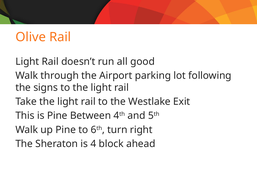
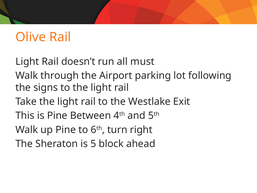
good: good -> must (142, 62)
4: 4 -> 5 (93, 144)
